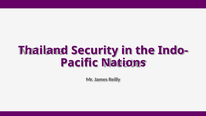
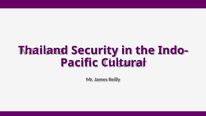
Nations: Nations -> Cultural (124, 63)
